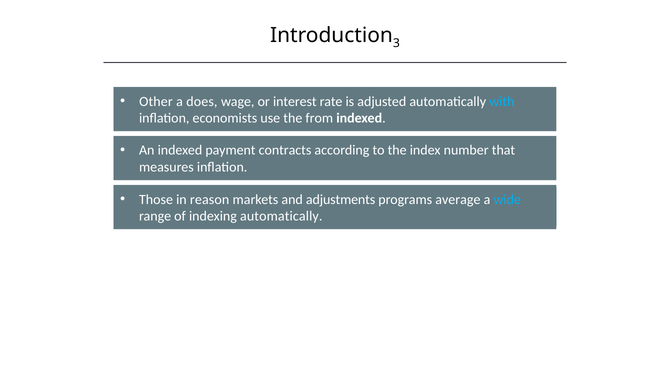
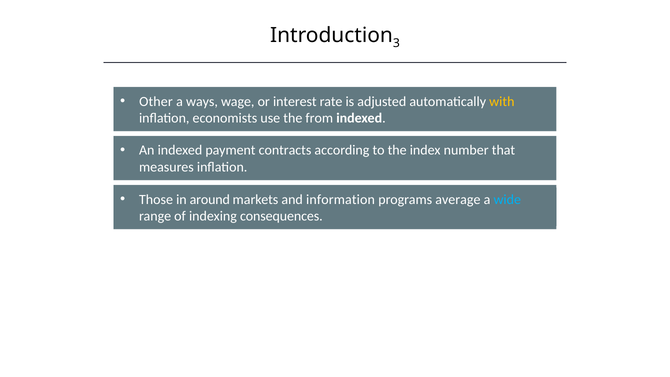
does: does -> ways (202, 101)
with colour: light blue -> yellow (502, 101)
reason: reason -> around (210, 199)
adjustments: adjustments -> information (340, 199)
indexing automatically: automatically -> consequences (281, 216)
